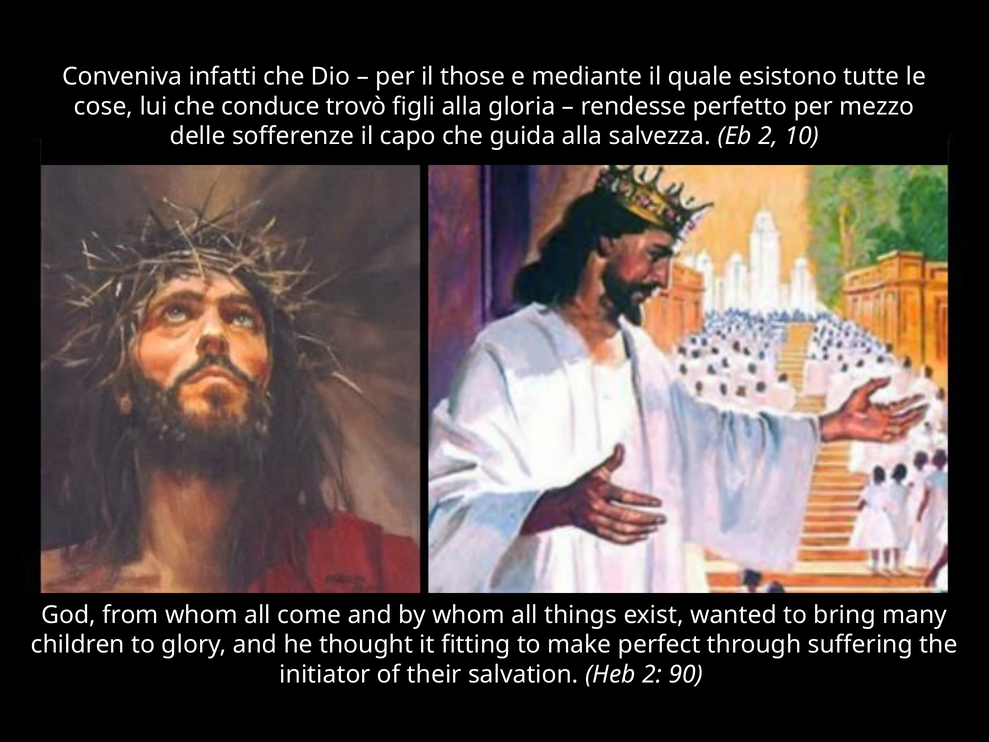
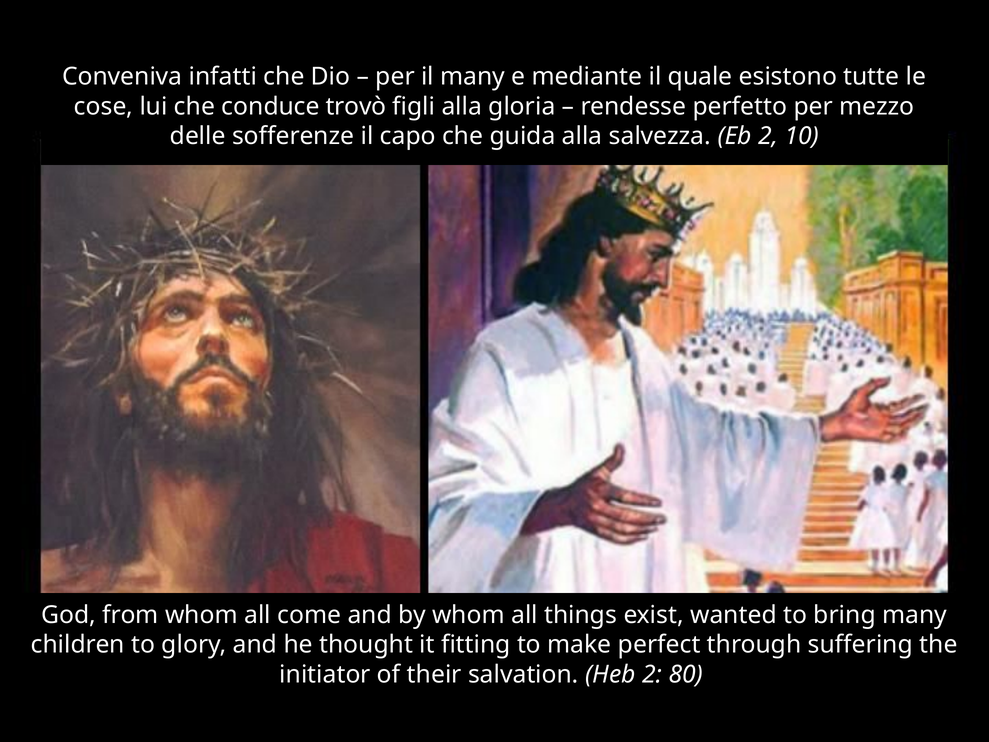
il those: those -> many (473, 77)
90: 90 -> 80 (686, 674)
